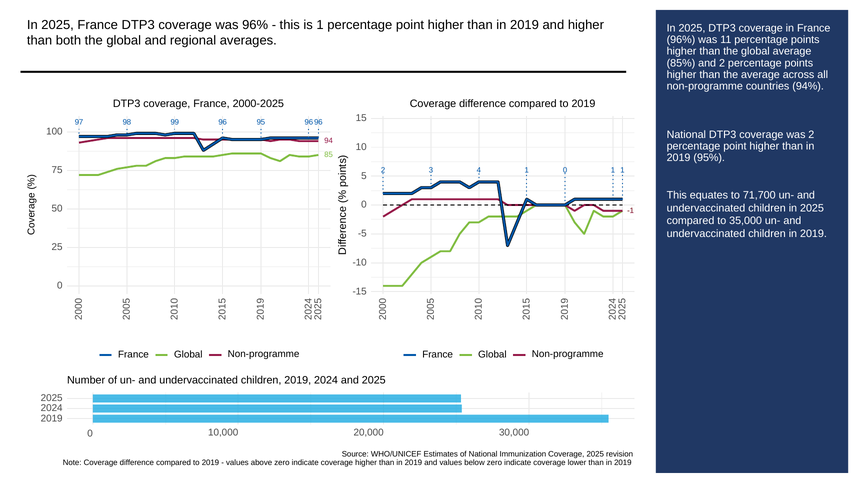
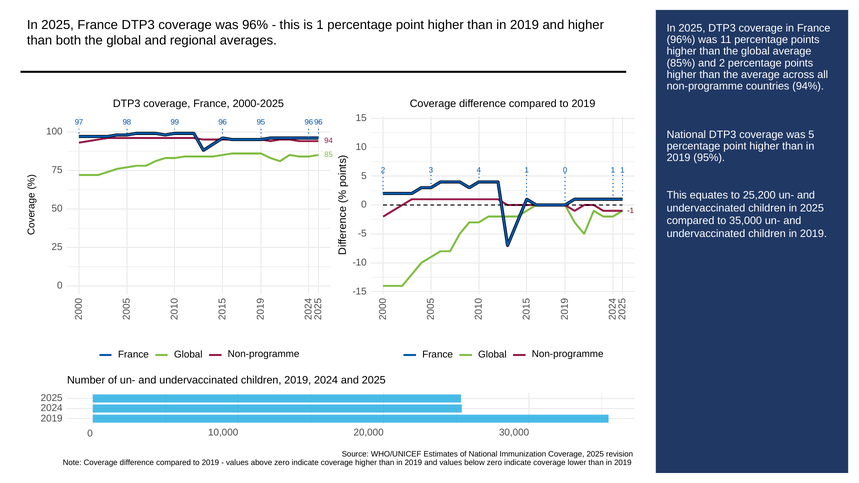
was 2: 2 -> 5 (811, 135)
71,700: 71,700 -> 25,200 (759, 195)
